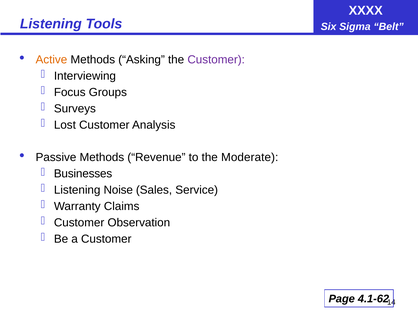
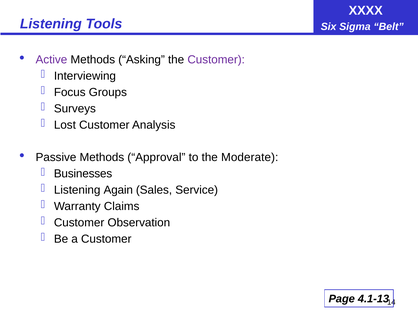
Active colour: orange -> purple (51, 60)
Revenue: Revenue -> Approval (156, 157)
Noise: Noise -> Again (118, 190)
4.1-62: 4.1-62 -> 4.1-13 (373, 299)
